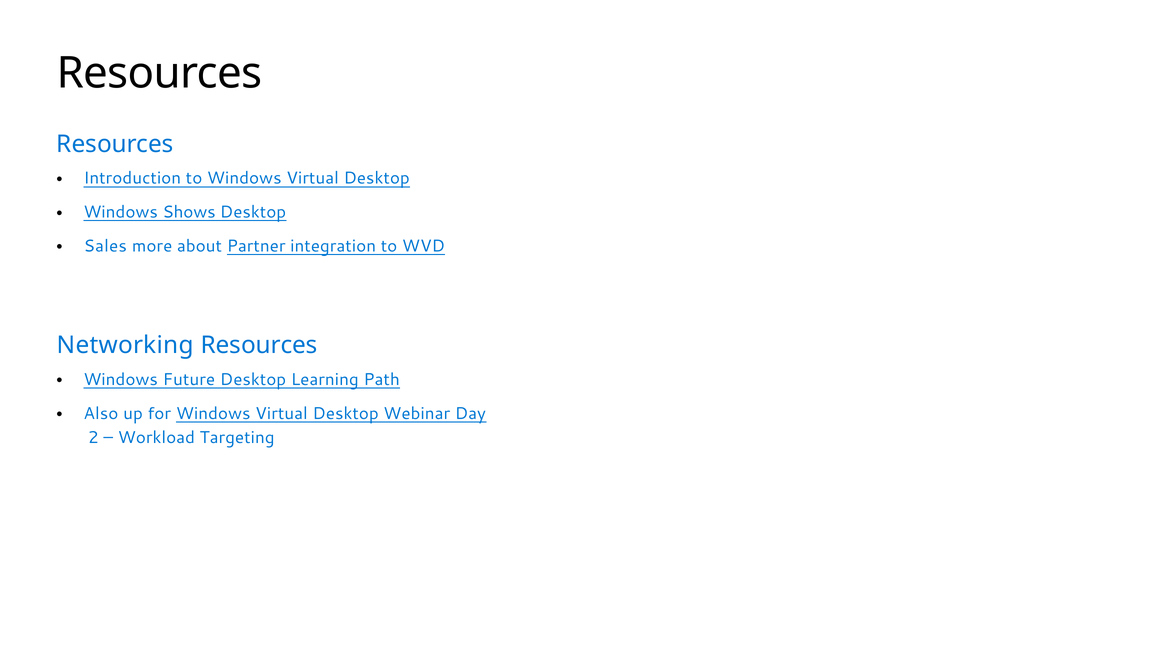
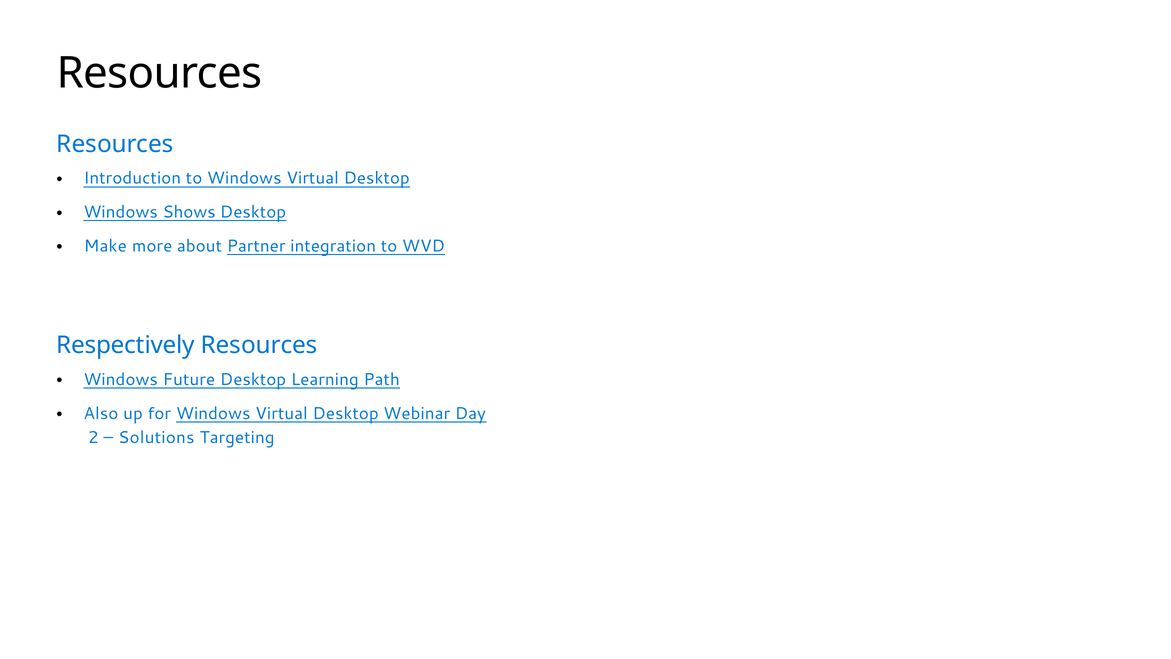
Sales: Sales -> Make (105, 246)
Networking: Networking -> Respectively (126, 345)
Workload: Workload -> Solutions (156, 437)
